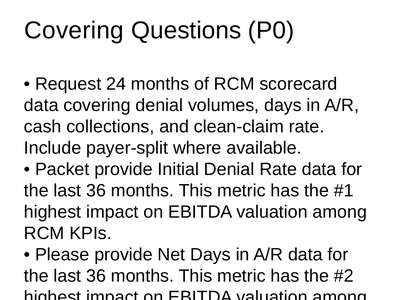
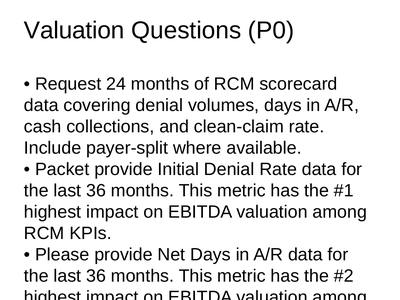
Covering: Covering -> Valuation (74, 30)
